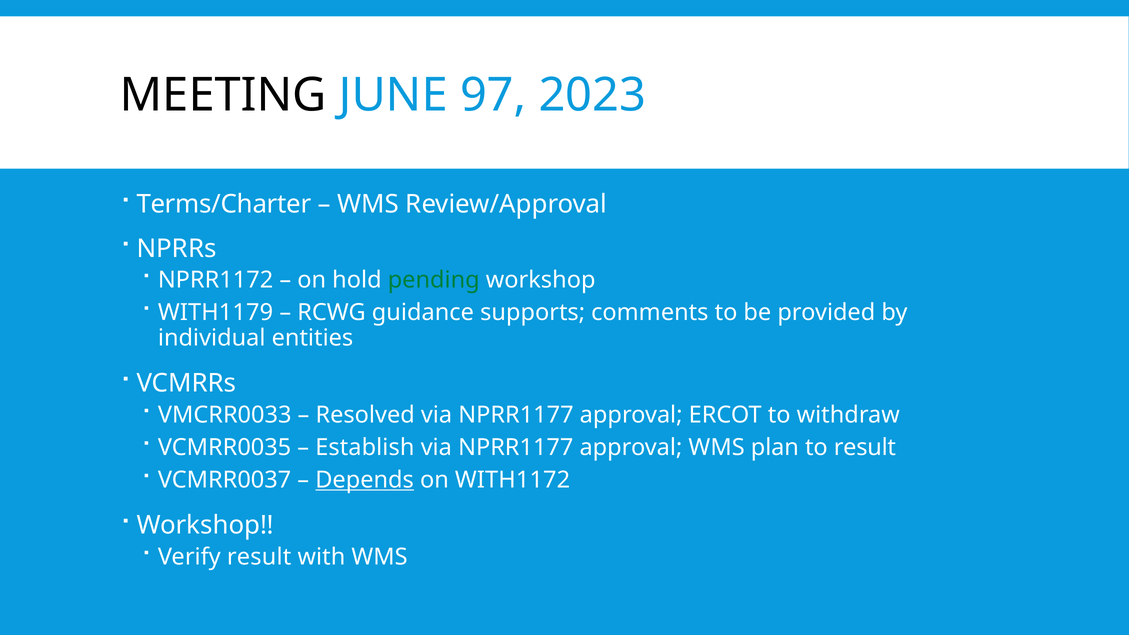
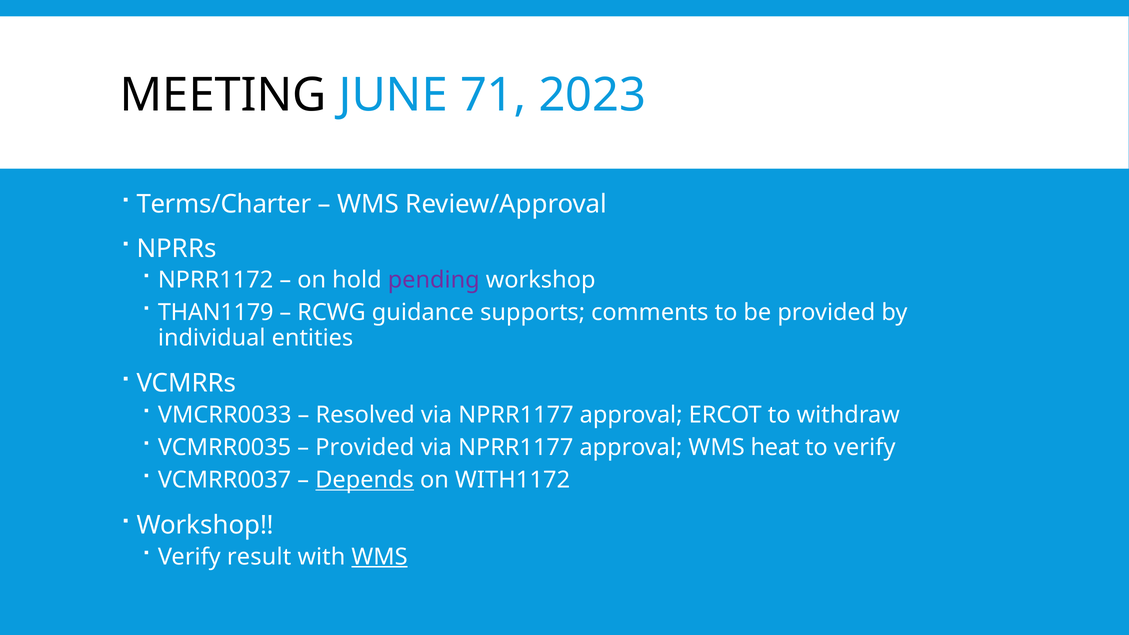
97: 97 -> 71 (493, 95)
pending colour: green -> purple (434, 280)
WITH1179: WITH1179 -> THAN1179 (216, 313)
Establish: Establish -> Provided (365, 447)
plan: plan -> heat (775, 447)
to result: result -> verify (865, 447)
WMS underline: none -> present (379, 557)
